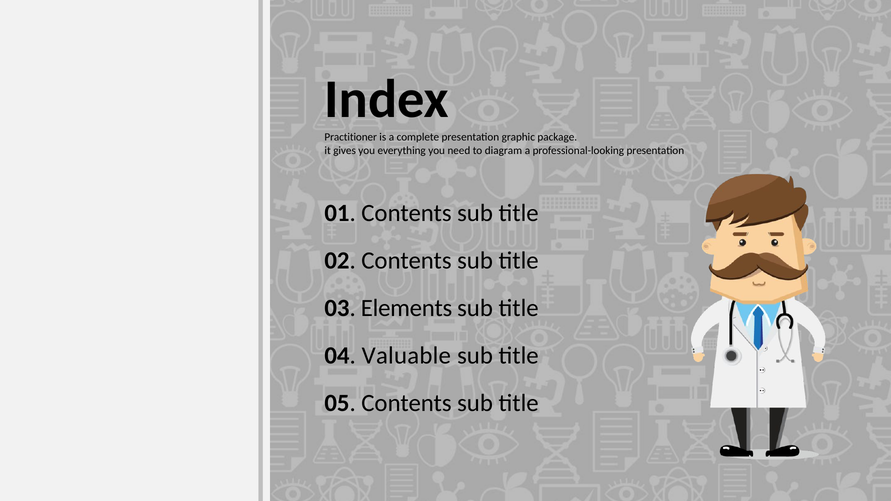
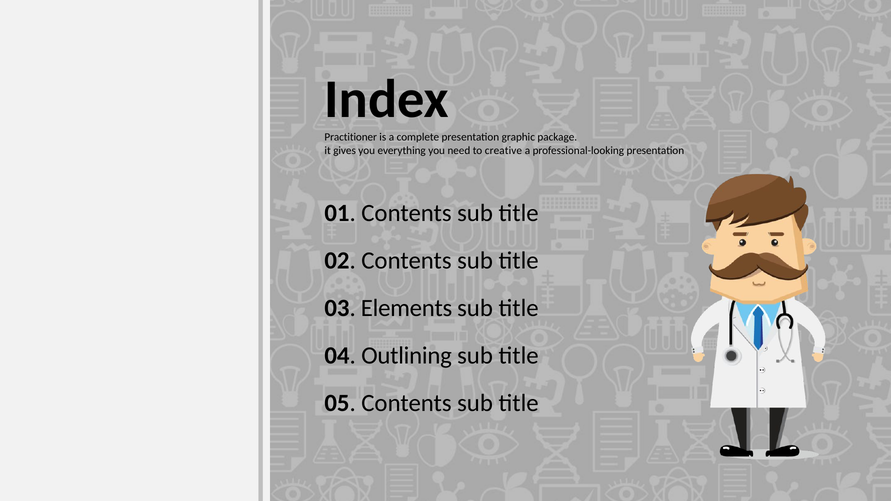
diagram: diagram -> creative (503, 150)
Valuable: Valuable -> Outlining (407, 356)
